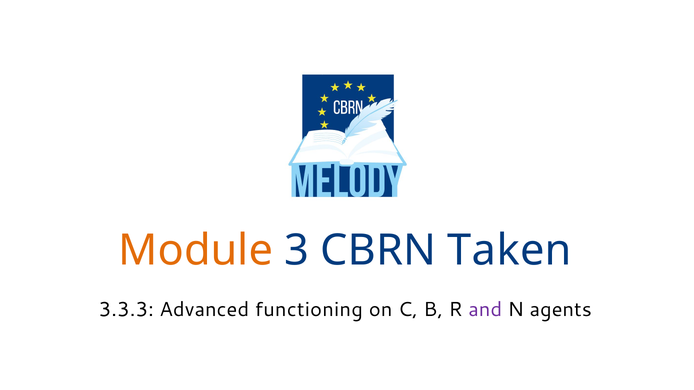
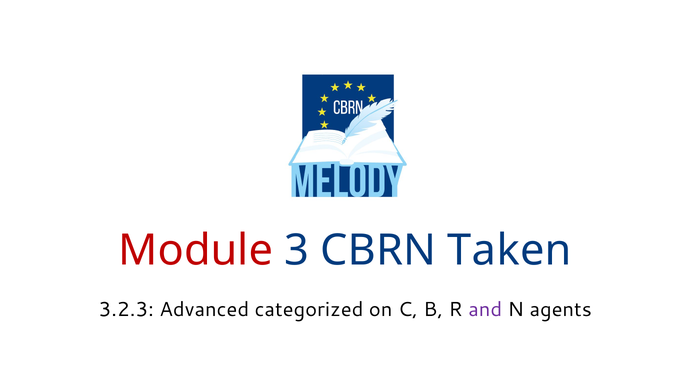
Module colour: orange -> red (196, 250)
3.3.3: 3.3.3 -> 3.2.3 (126, 310)
functioning: functioning -> categorized (309, 310)
